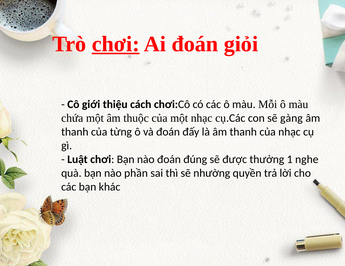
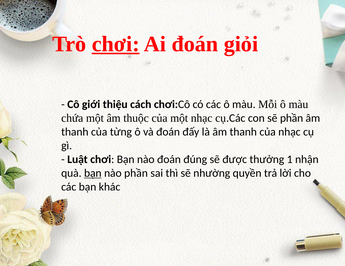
sẽ gàng: gàng -> phần (292, 118)
nghe: nghe -> nhận (307, 159)
bạn underline: none -> present (93, 173)
